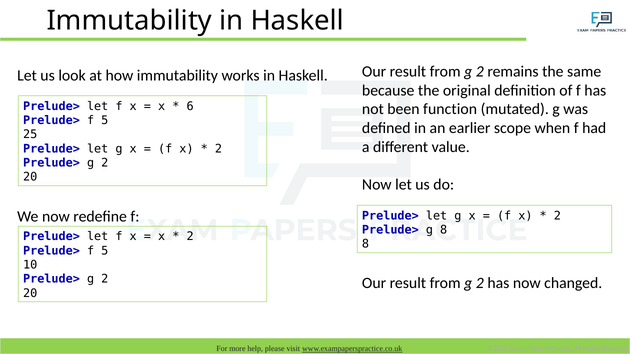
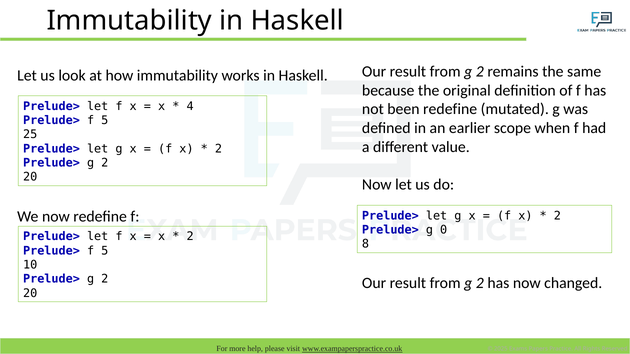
6: 6 -> 4 (190, 106)
been function: function -> redefine (450, 109)
g 8: 8 -> 0 (444, 230)
